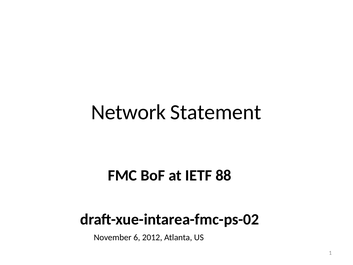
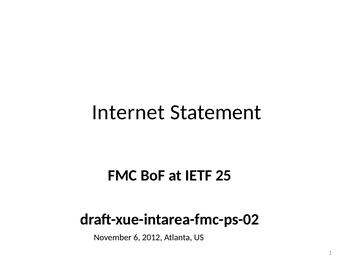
Network: Network -> Internet (128, 112)
88: 88 -> 25 (223, 175)
